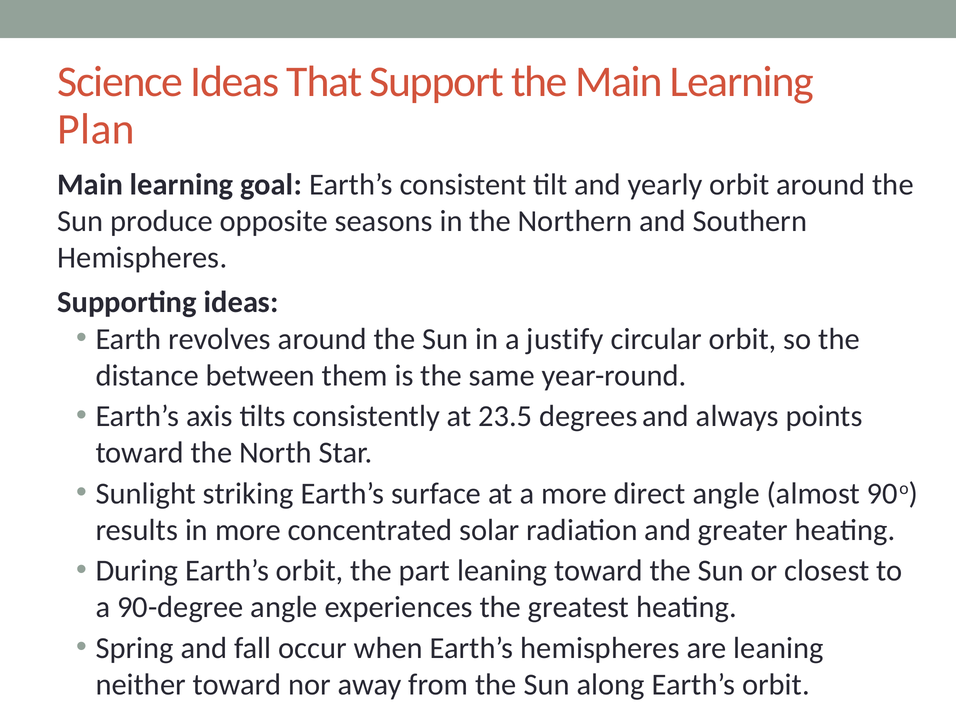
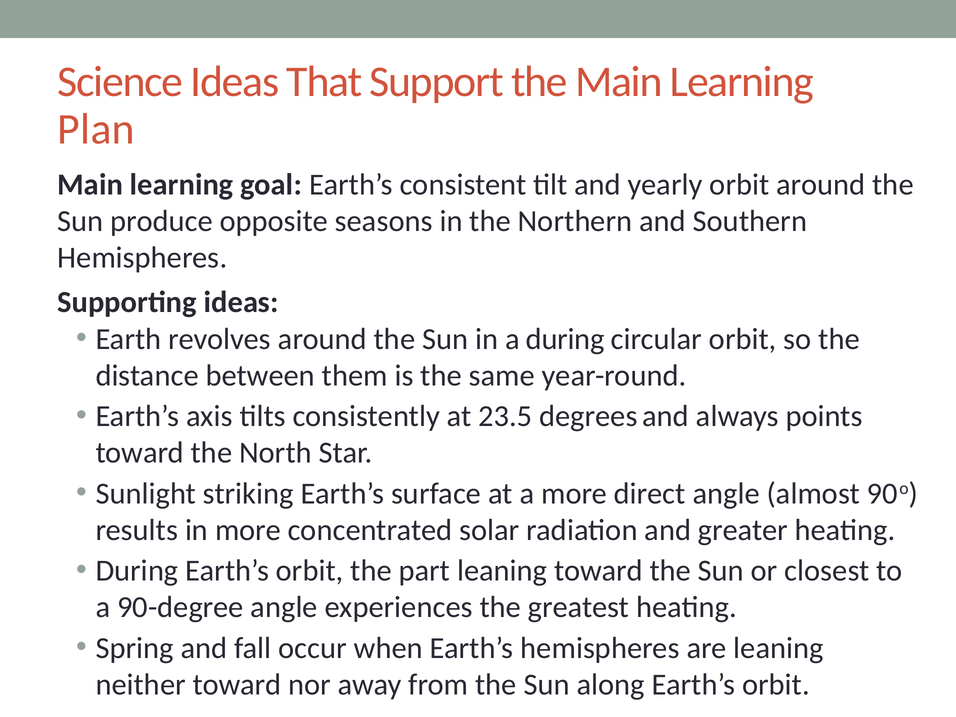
a justify: justify -> during (565, 339)
